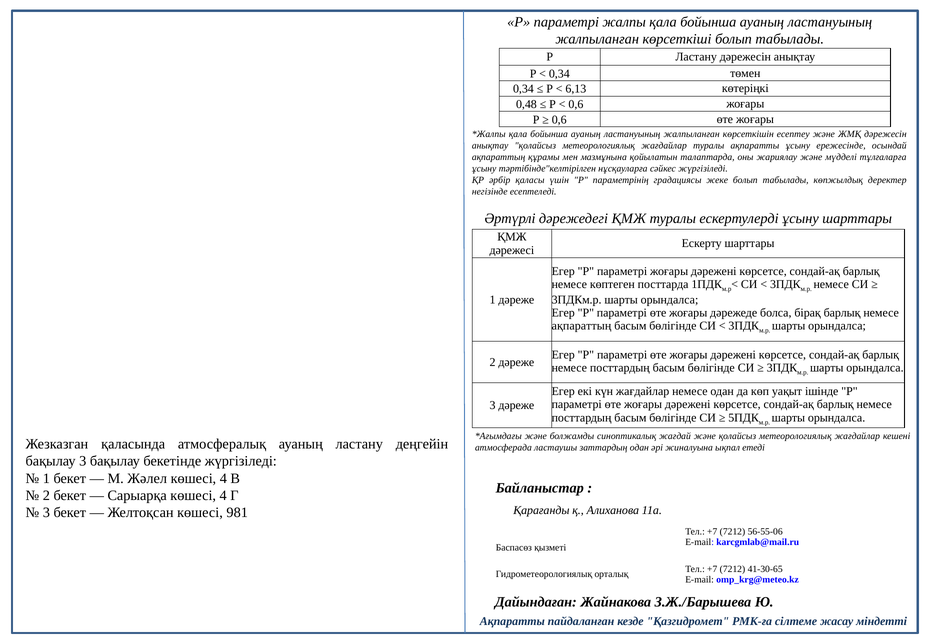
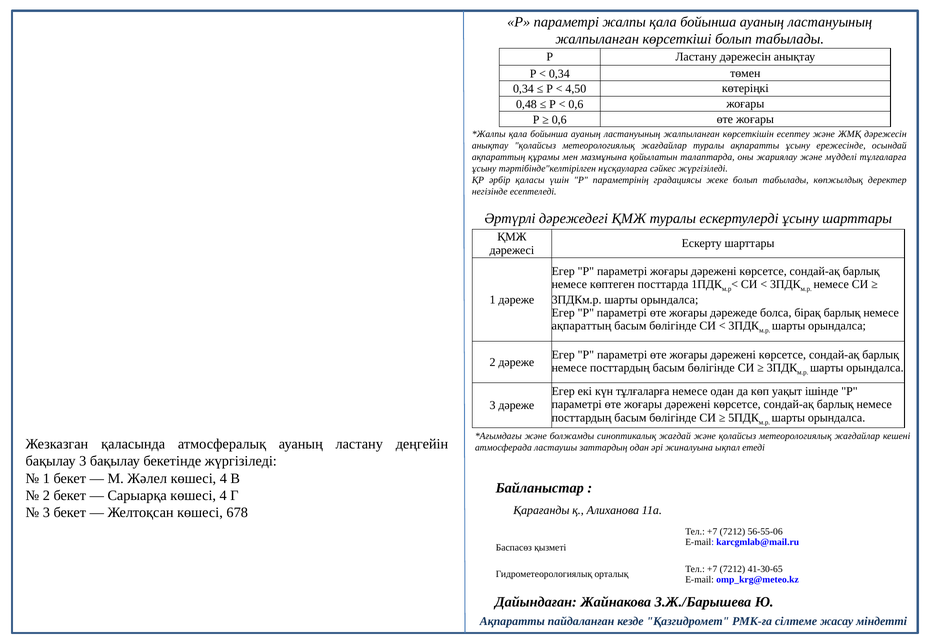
6,13: 6,13 -> 4,50 (576, 89)
күн жағдайлар: жағдайлар -> тұлғаларға (643, 391)
981: 981 -> 678 (237, 513)
